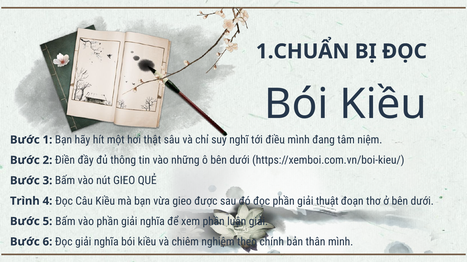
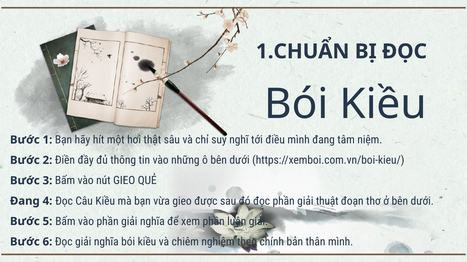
Trình: Trình -> Đang (25, 201)
